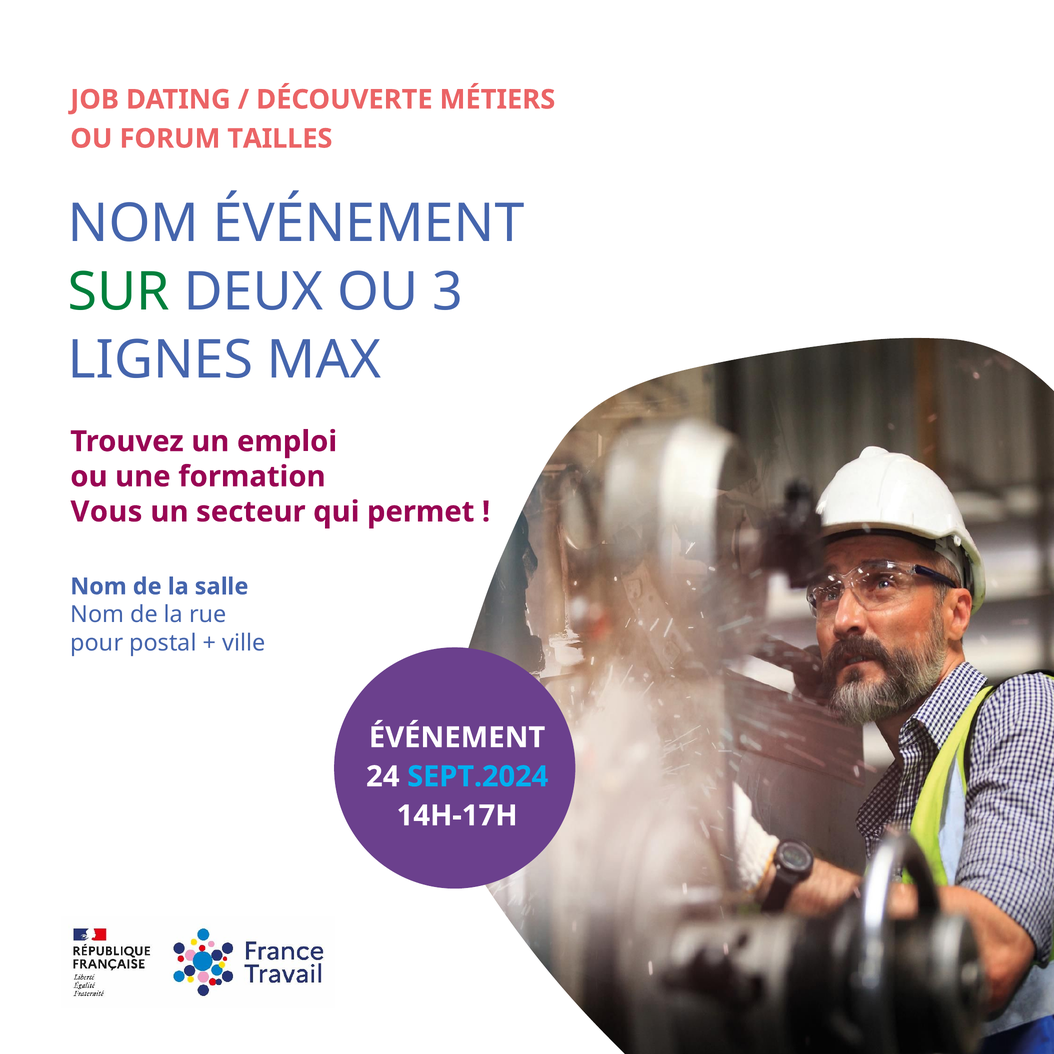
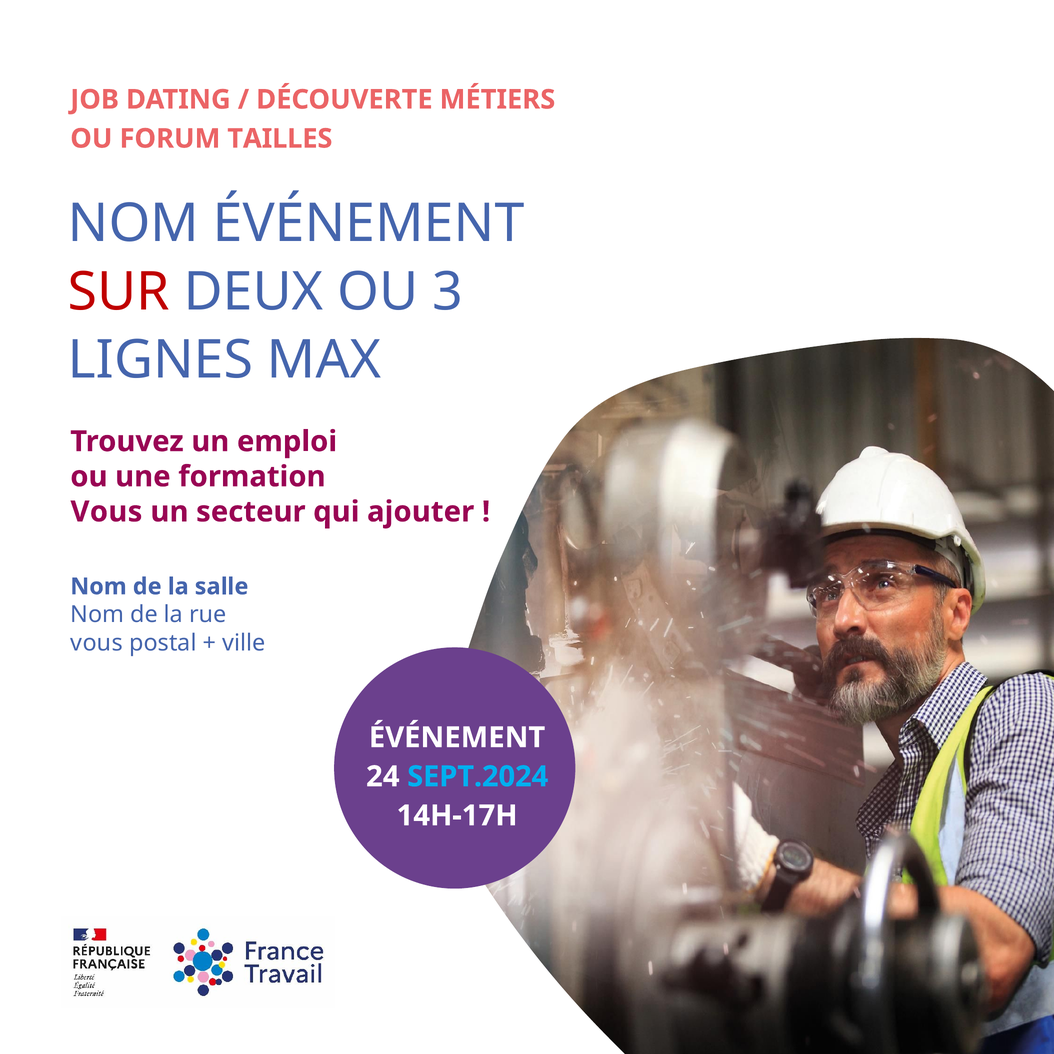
SUR colour: green -> red (119, 292)
permet: permet -> ajouter (421, 512)
pour: pour -> vous (97, 643)
